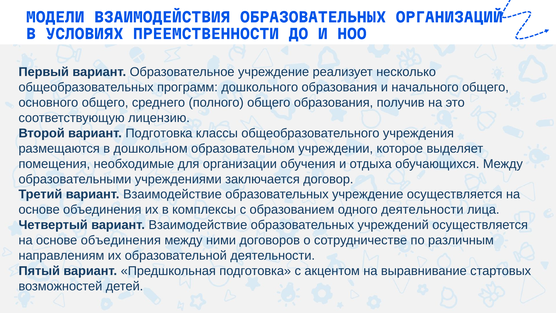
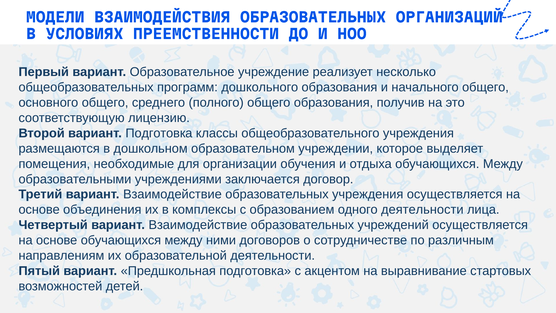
образовательных учреждение: учреждение -> учреждения (368, 194)
объединения: объединения -> обучающихся (121, 240)
